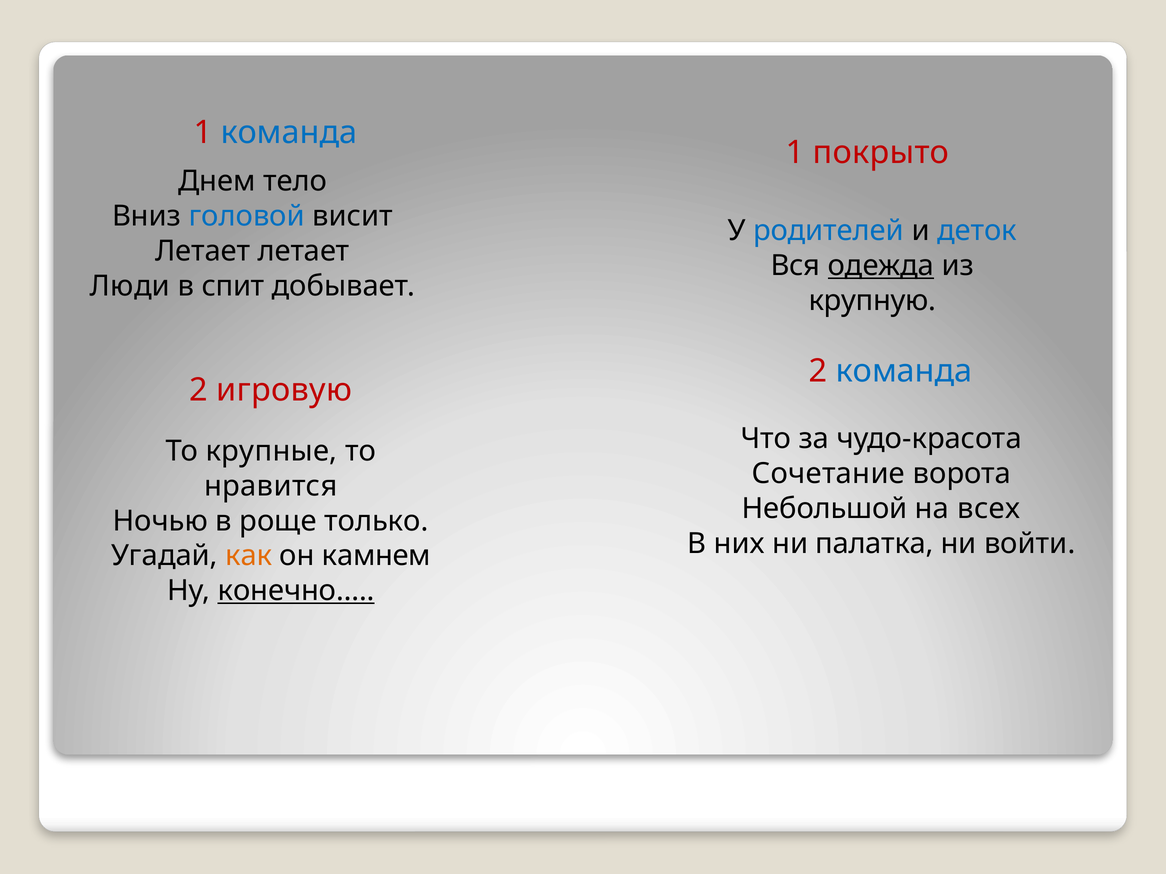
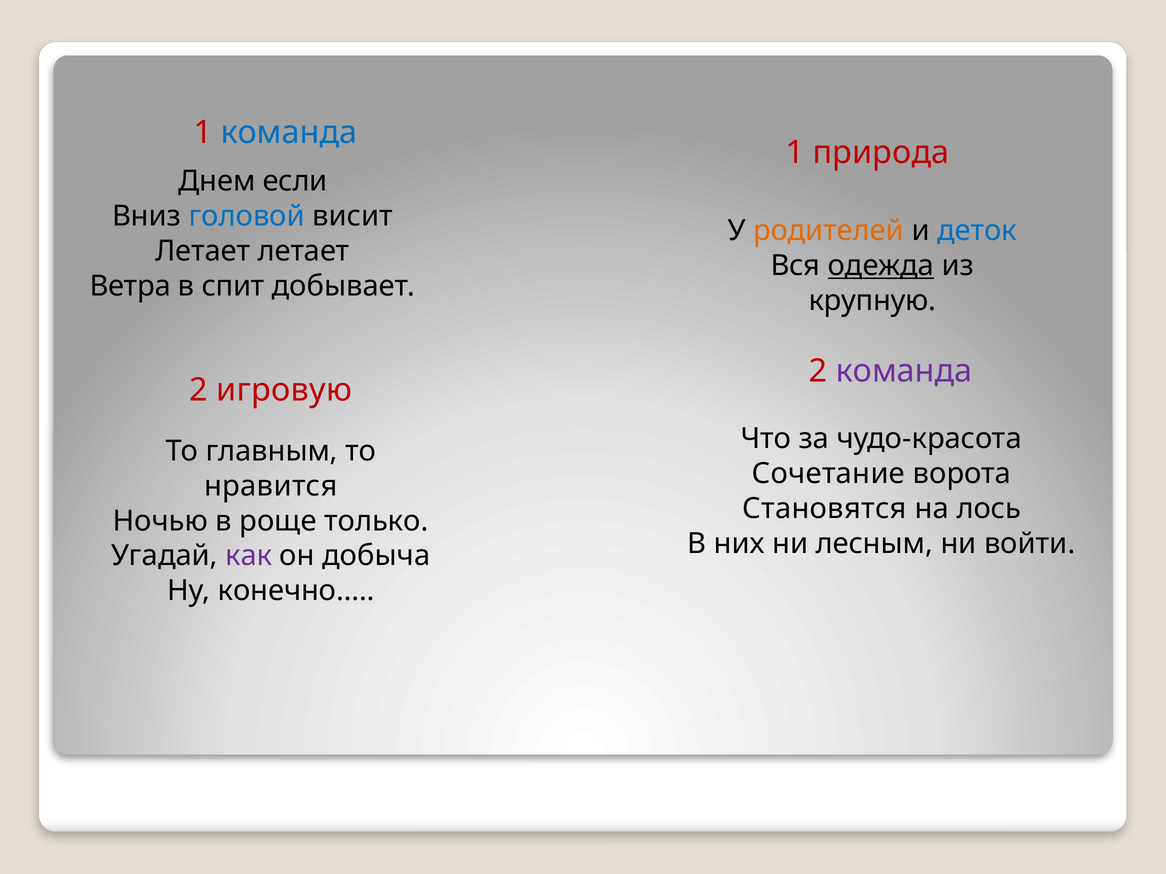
покрыто: покрыто -> природа (881, 152)
тело: тело -> если (295, 181)
родителей colour: blue -> orange (829, 231)
Люди: Люди -> Ветра (130, 286)
команда colour: blue -> purple (904, 371)
крупные: крупные -> главным (272, 451)
Небольшой: Небольшой -> Становятся (824, 509)
всех: всех -> лось (989, 509)
палатка: палатка -> лесным (874, 544)
как colour: orange -> purple (249, 556)
камнем: камнем -> добыча (376, 556)
конечно… underline: present -> none (296, 591)
